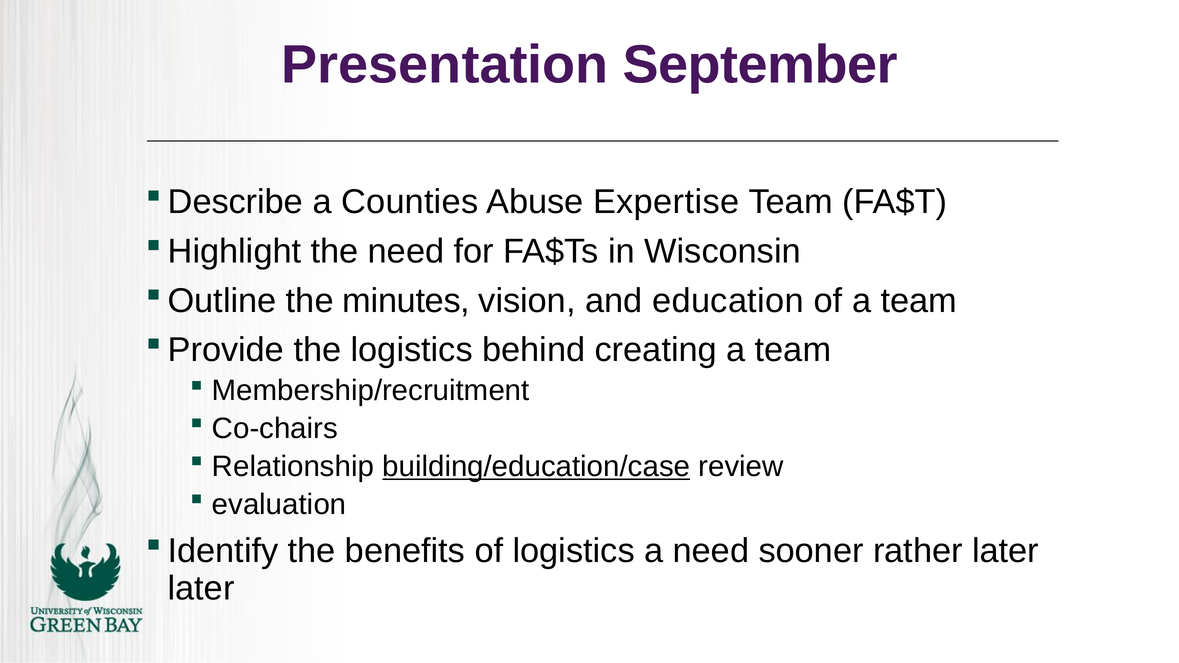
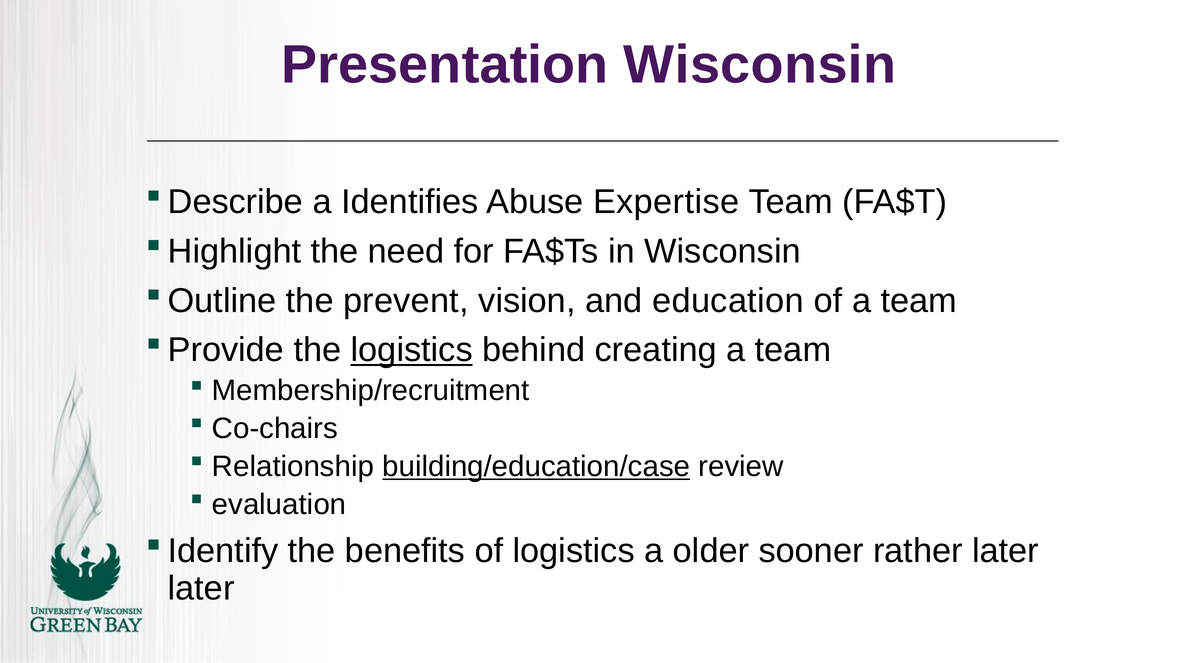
Presentation September: September -> Wisconsin (760, 65)
Counties: Counties -> Identifies (410, 202)
minutes: minutes -> prevent (406, 301)
logistics underline: none -> present (412, 350)
a need: need -> older (711, 551)
